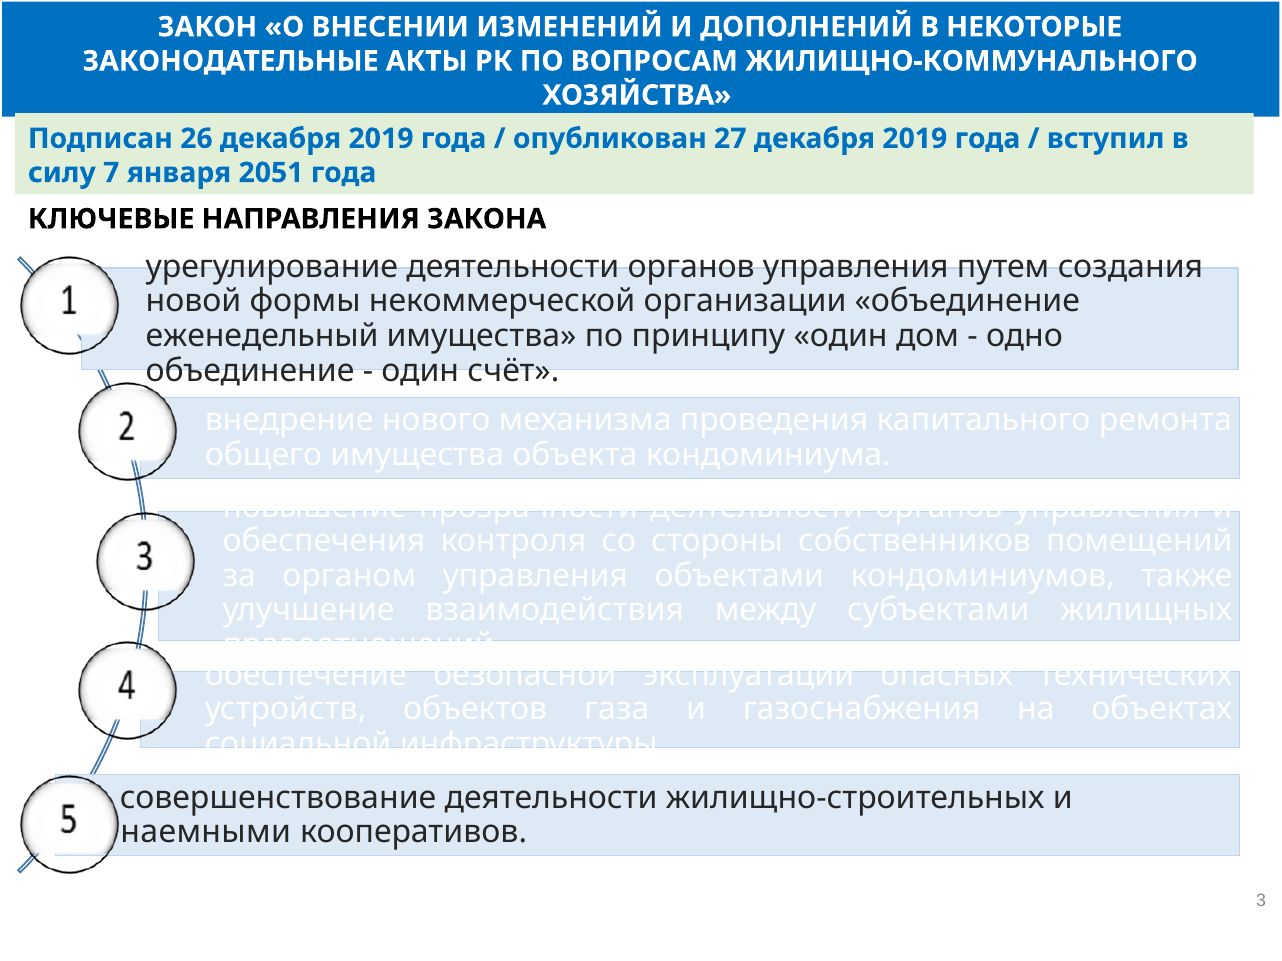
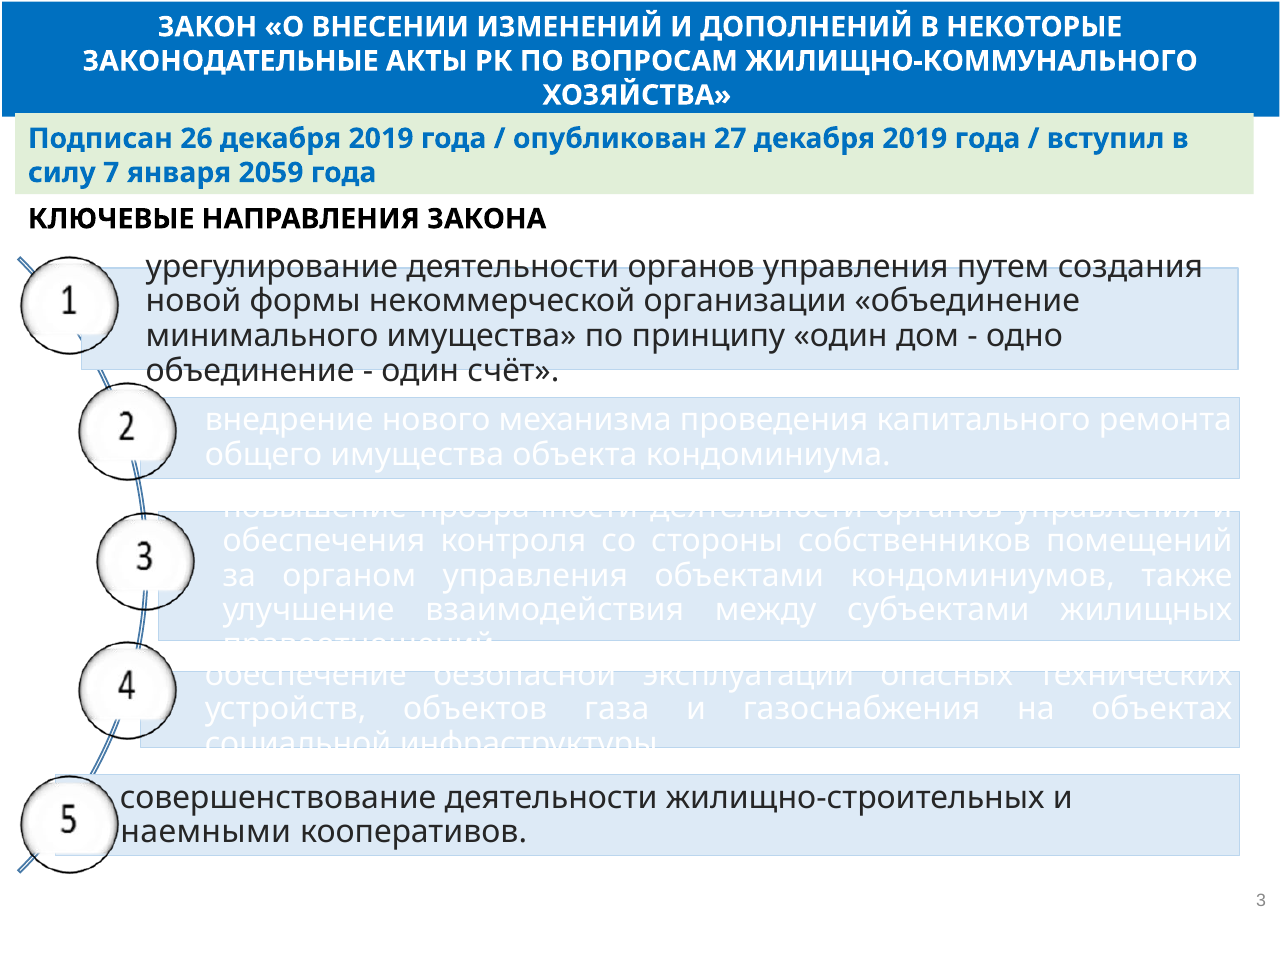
2051: 2051 -> 2059 (271, 173)
еженедельный: еженедельный -> минимального (262, 336)
